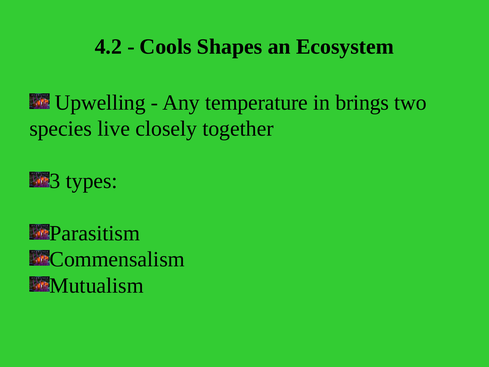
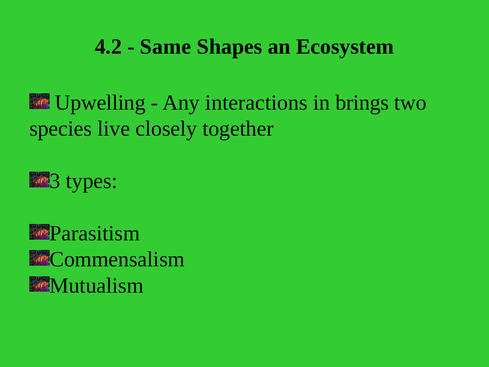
Cools: Cools -> Same (166, 47)
temperature: temperature -> interactions (256, 103)
